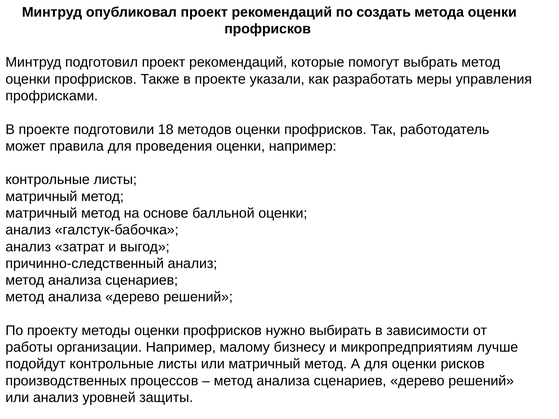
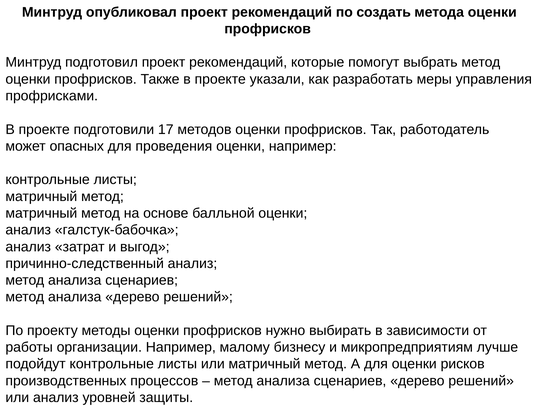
18: 18 -> 17 (166, 129)
правила: правила -> опасных (77, 146)
